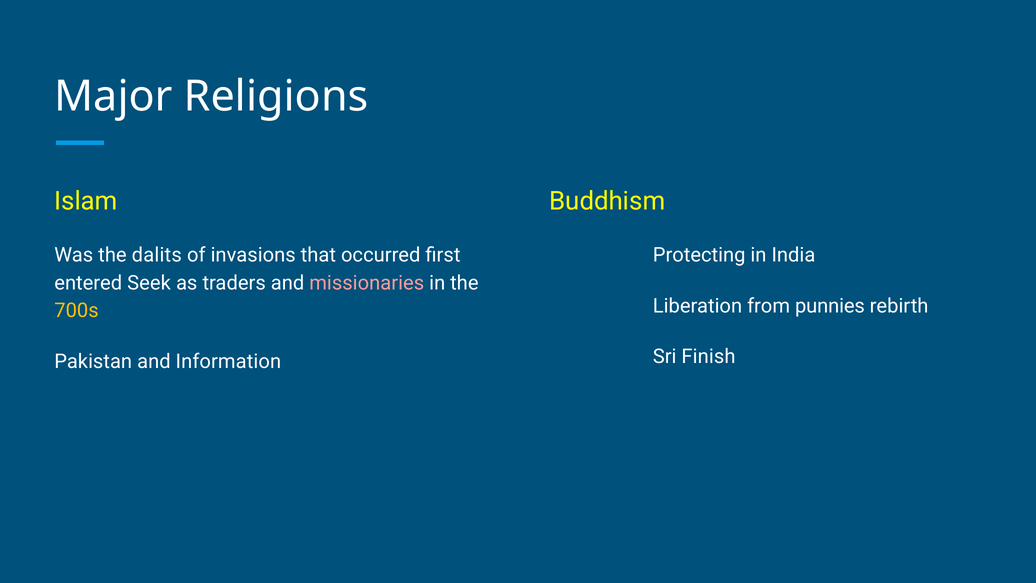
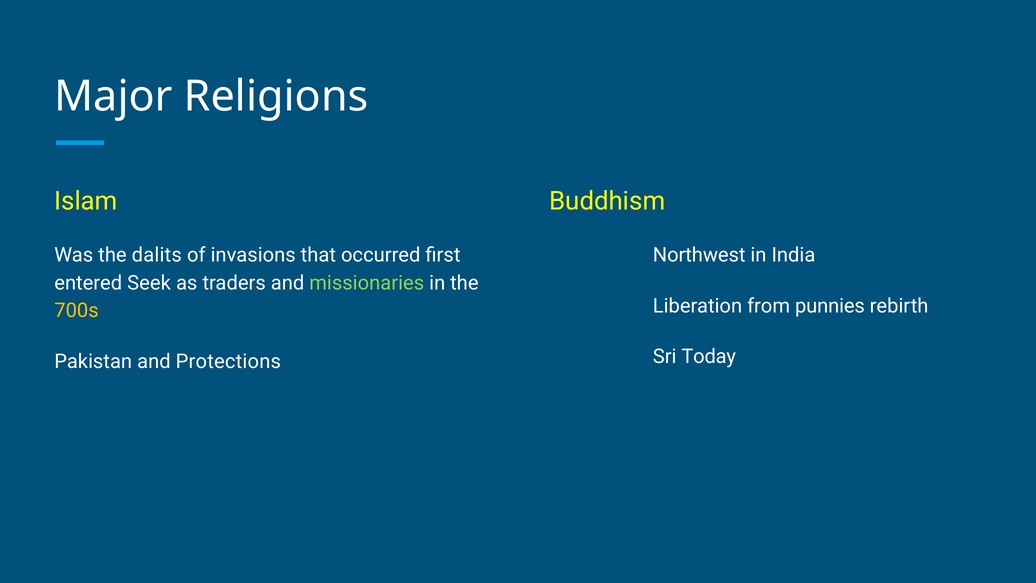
Protecting: Protecting -> Northwest (699, 255)
missionaries colour: pink -> light green (367, 283)
Finish: Finish -> Today (709, 357)
Information: Information -> Protections (228, 361)
